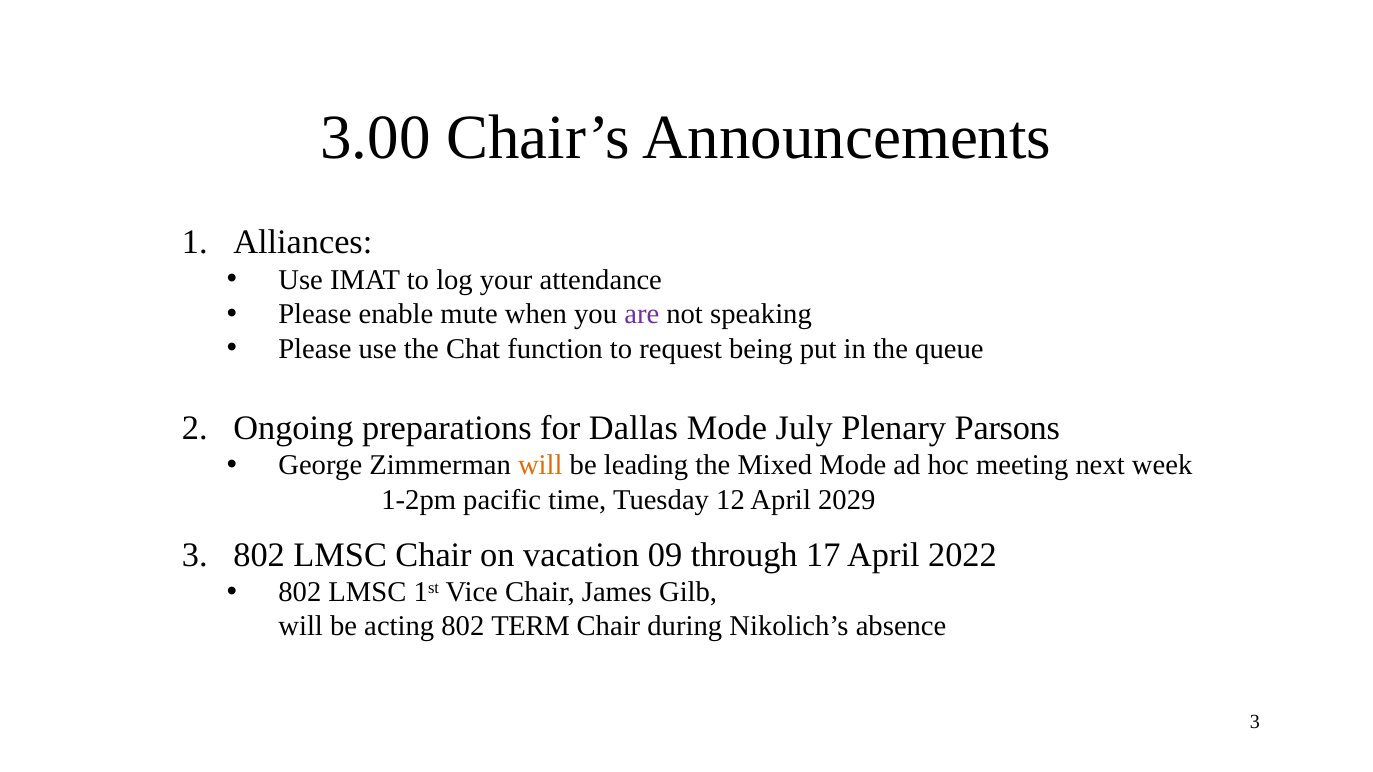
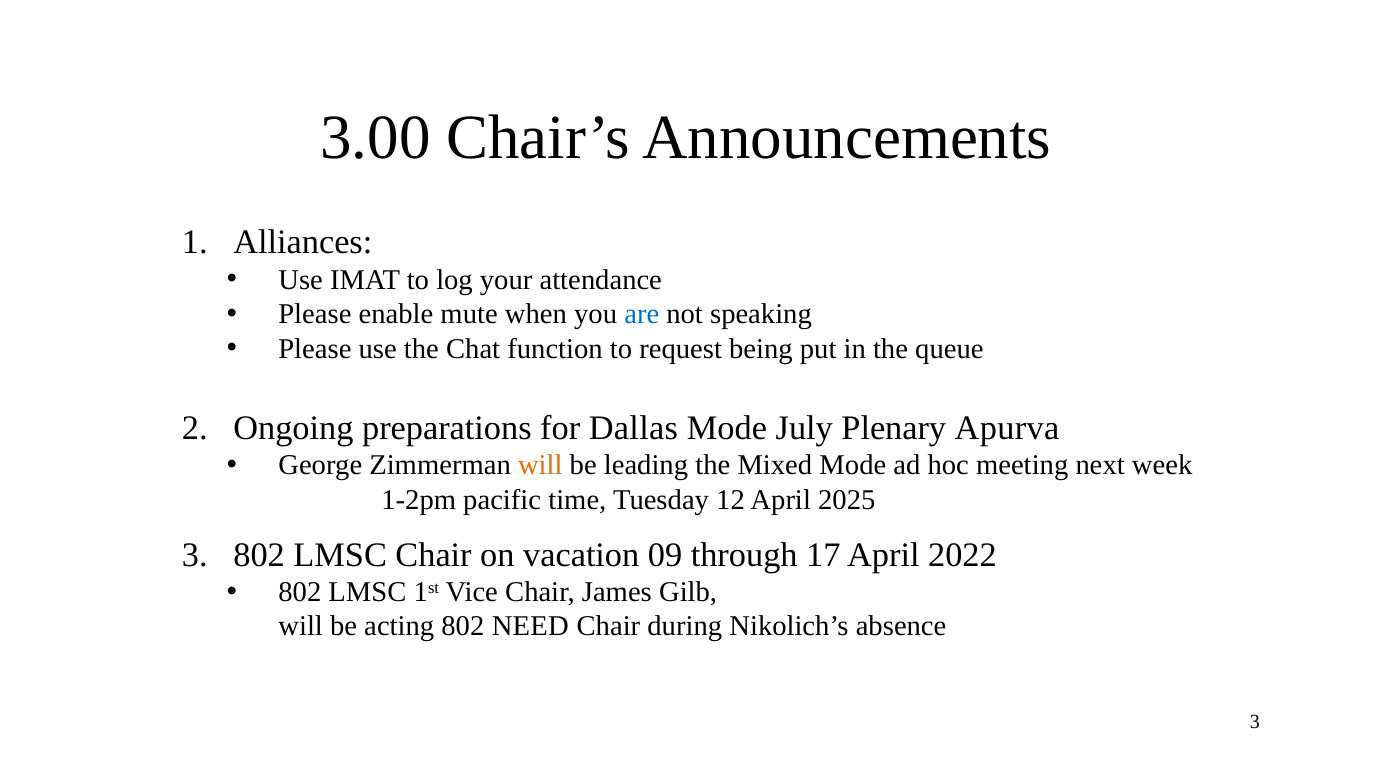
are colour: purple -> blue (642, 314)
Parsons: Parsons -> Apurva (1007, 428)
2029: 2029 -> 2025 (847, 500)
TERM: TERM -> NEED (530, 627)
